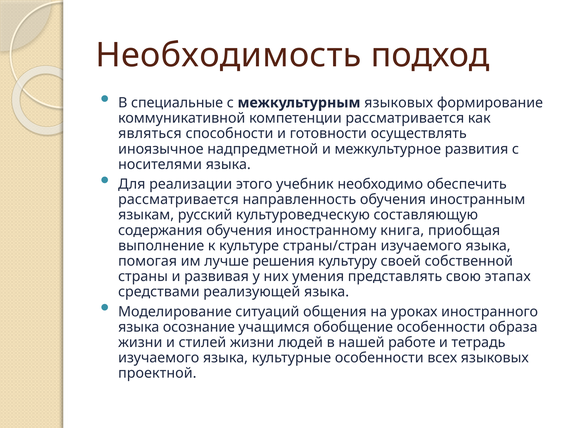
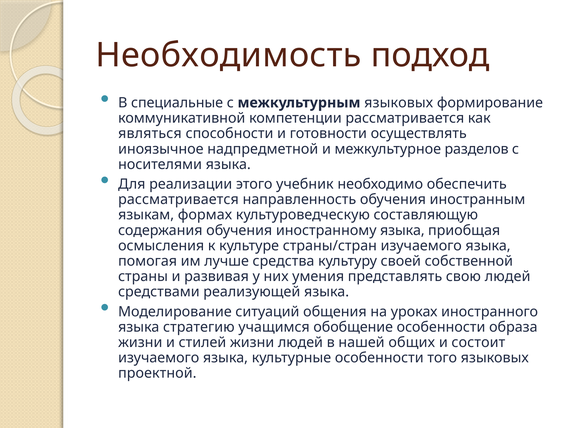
развития: развития -> разделов (477, 149)
русский: русский -> формах (205, 215)
иностранному книга: книга -> языка (402, 230)
выполнение: выполнение -> осмысления (161, 246)
решения: решения -> средства (283, 261)
свою этапах: этапах -> людей (508, 277)
осознание: осознание -> стратегию (199, 327)
работе: работе -> общих (412, 343)
тетрадь: тетрадь -> состоит (478, 343)
всех: всех -> того (442, 358)
